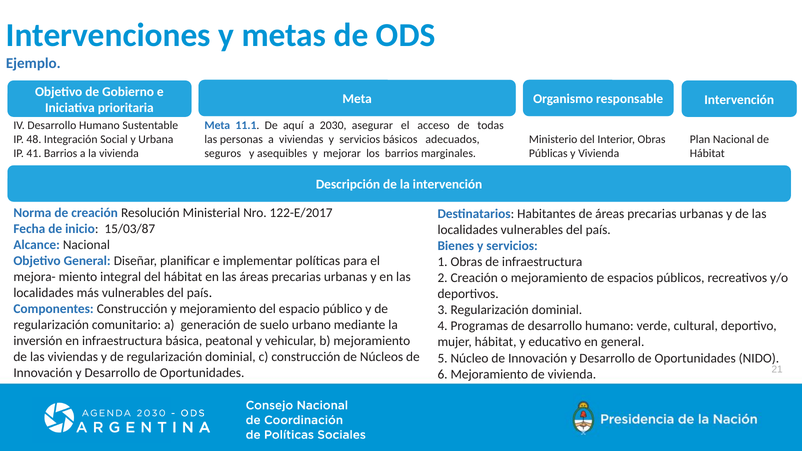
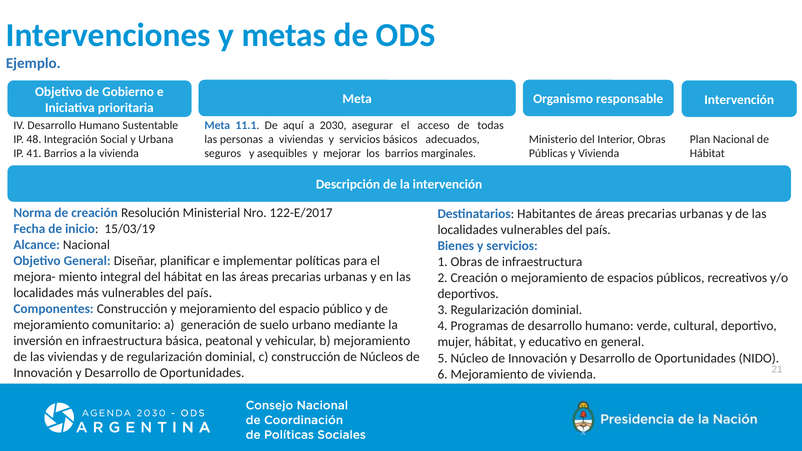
15/03/87: 15/03/87 -> 15/03/19 (130, 229)
regularización: regularización -> mejoramiento (51, 325)
